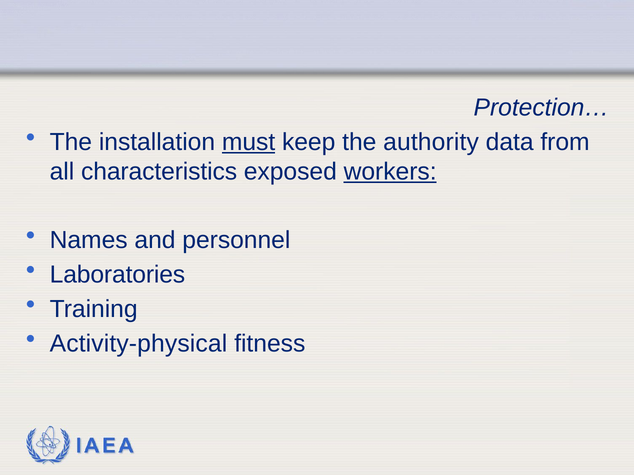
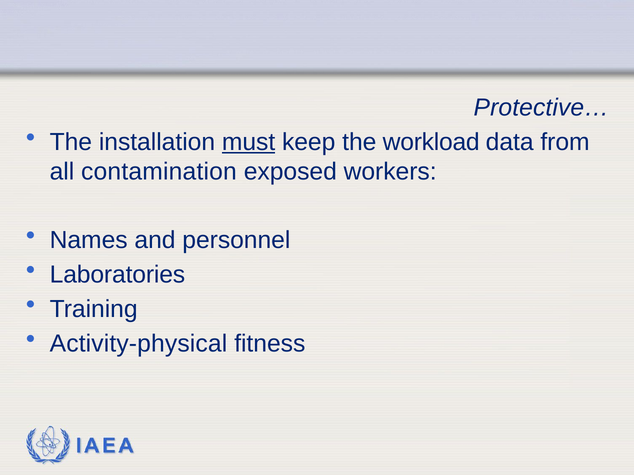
Protection…: Protection… -> Protective… (541, 108)
authority: authority -> workload (431, 142)
characteristics: characteristics -> contamination (159, 172)
workers underline: present -> none (390, 172)
